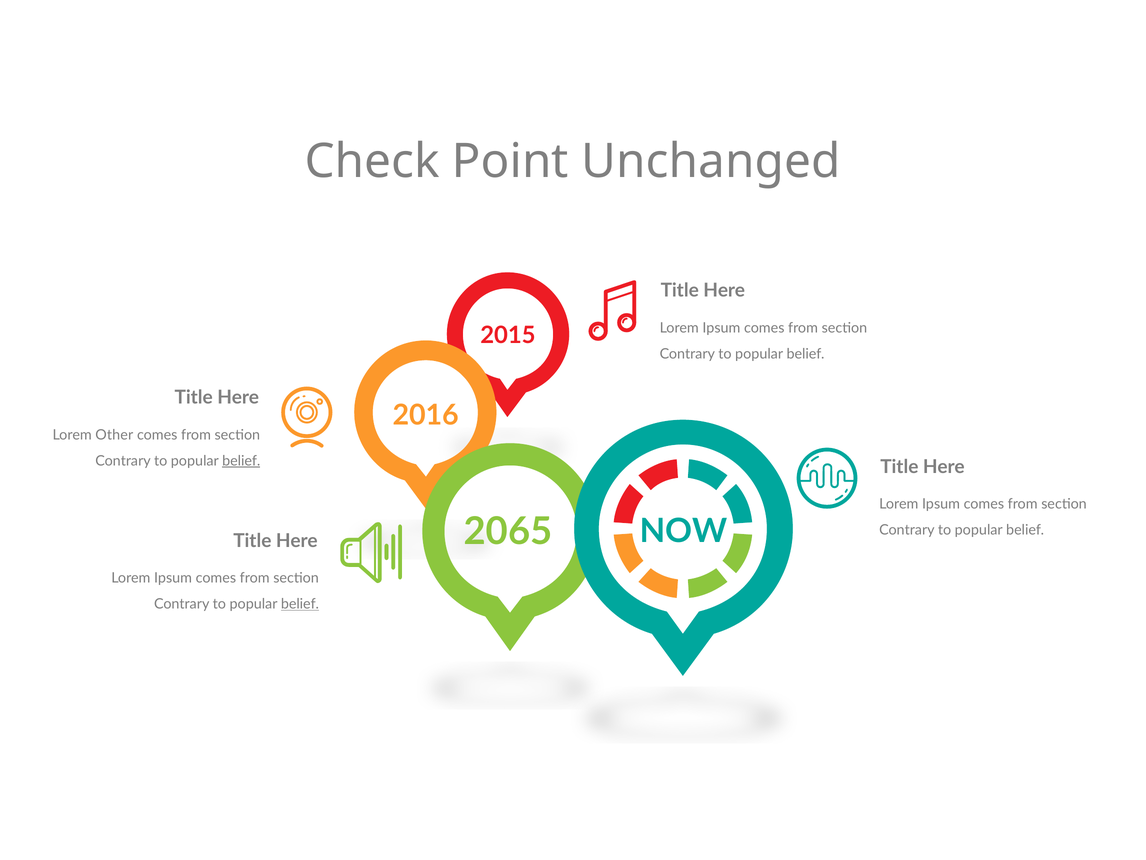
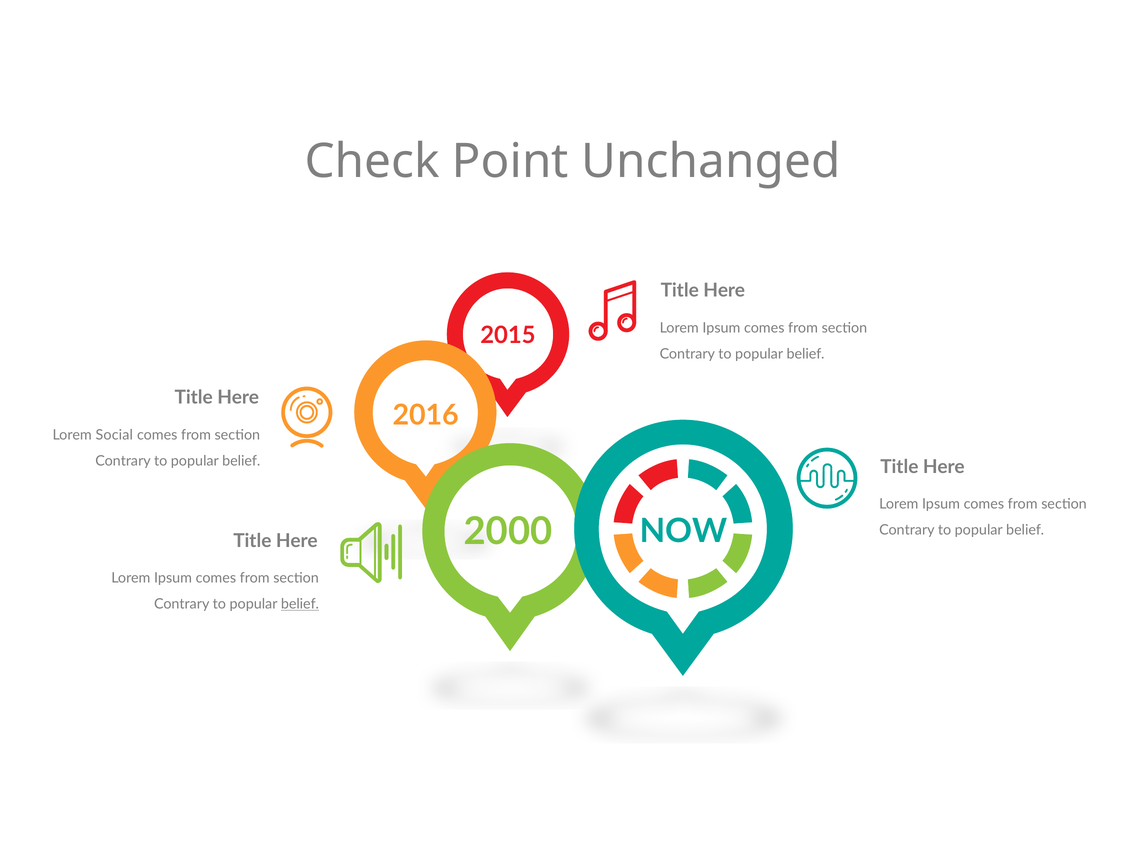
Other: Other -> Social (114, 435)
belief underline: present -> none (241, 461)
2065: 2065 -> 2000 (508, 531)
